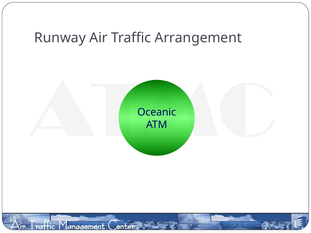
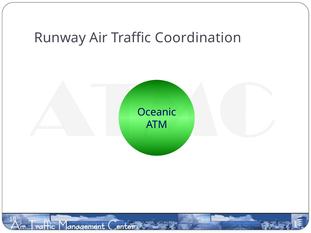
Arrangement: Arrangement -> Coordination (198, 38)
